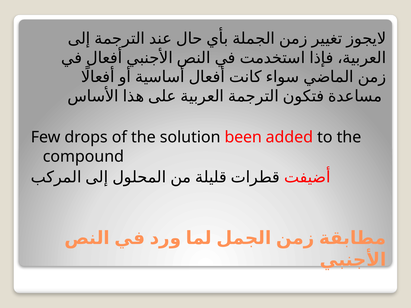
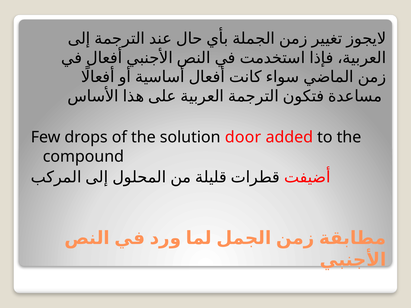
been: been -> door (243, 137)
